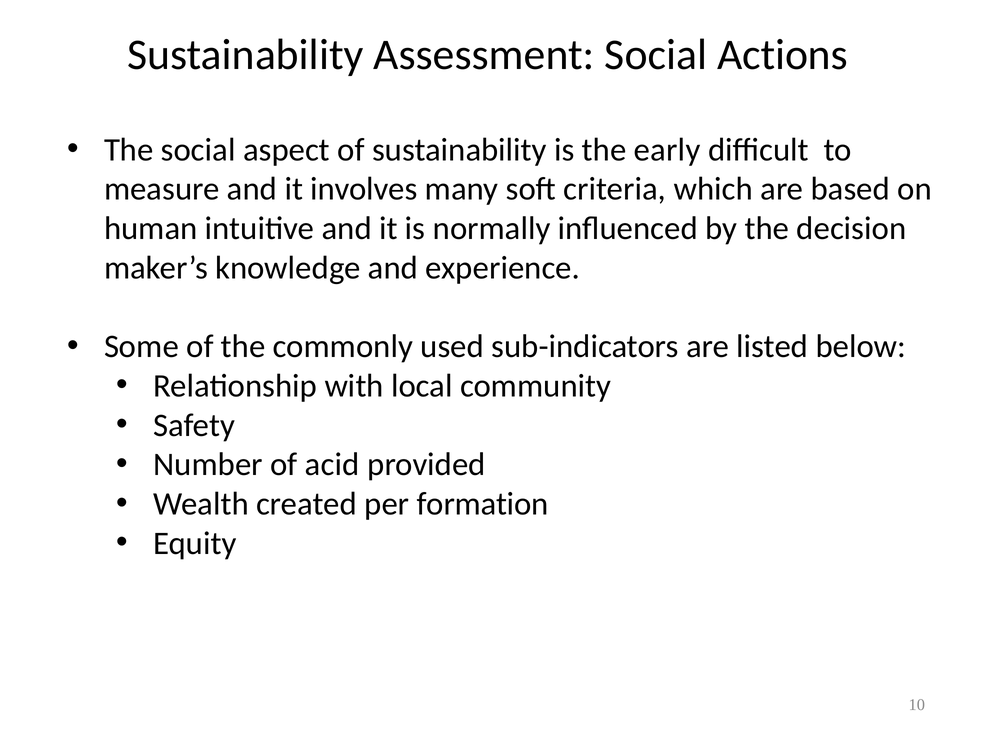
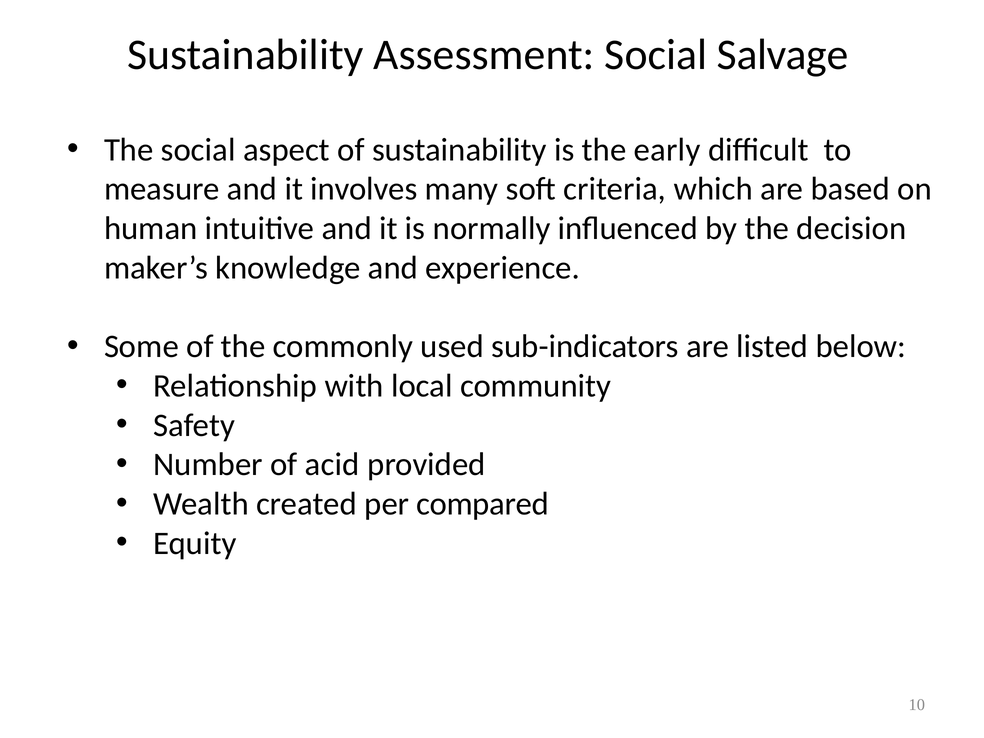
Actions: Actions -> Salvage (783, 55)
formation: formation -> compared (483, 504)
